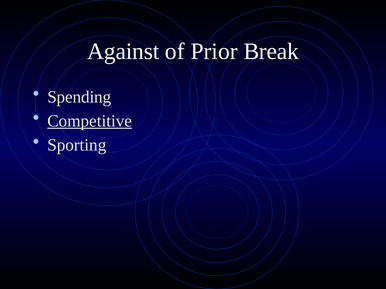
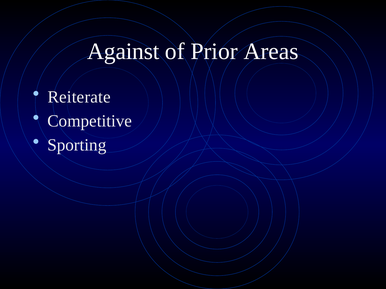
Break: Break -> Areas (271, 51)
Spending: Spending -> Reiterate (79, 97)
Competitive underline: present -> none (90, 121)
